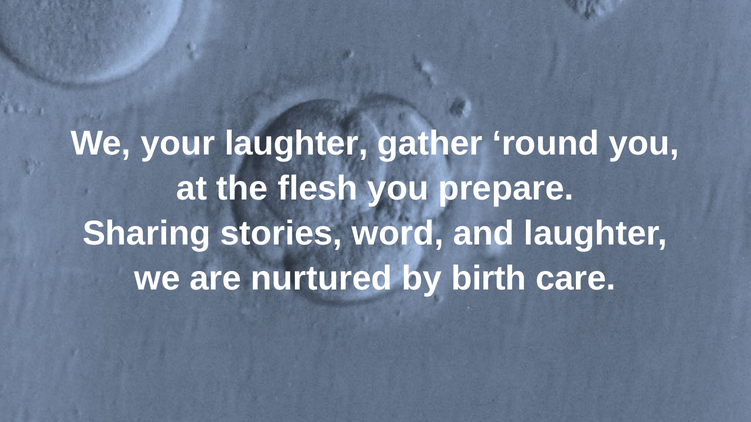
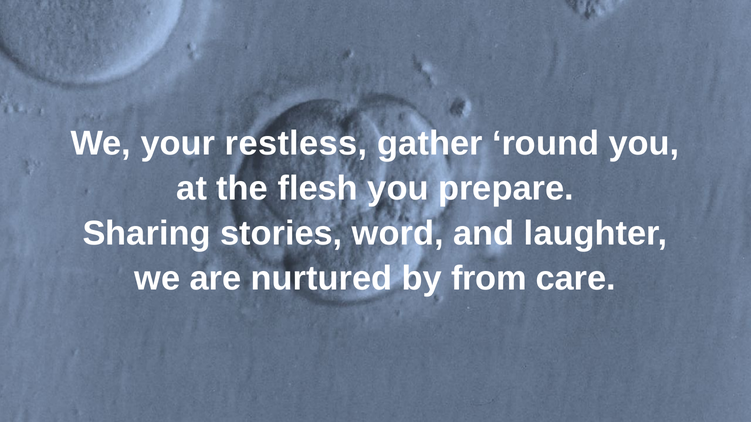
your laughter: laughter -> restless (296, 143)
birth: birth -> from (489, 279)
